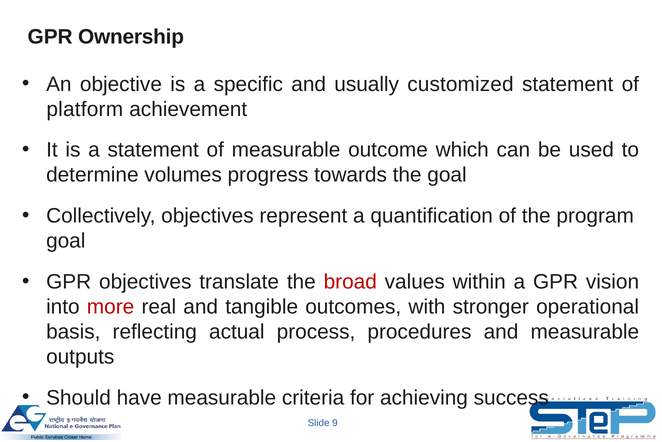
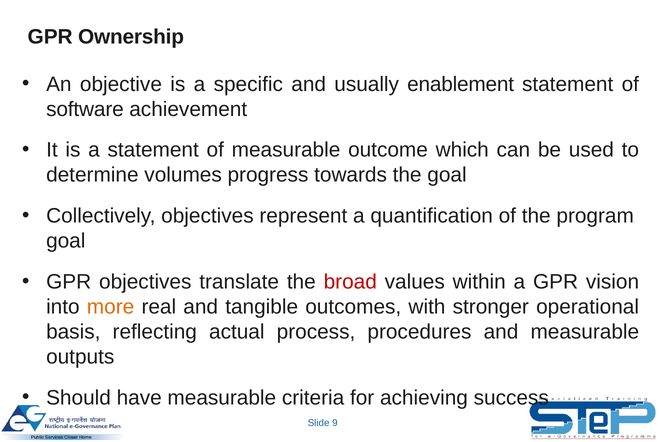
customized: customized -> enablement (461, 84)
platform: platform -> software (85, 109)
more colour: red -> orange (111, 306)
